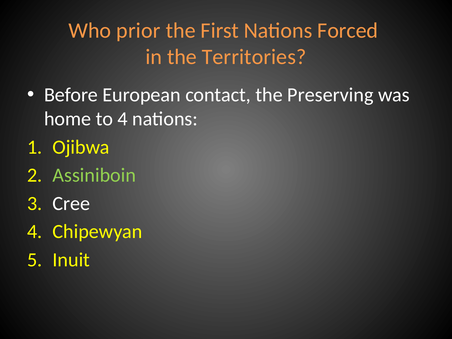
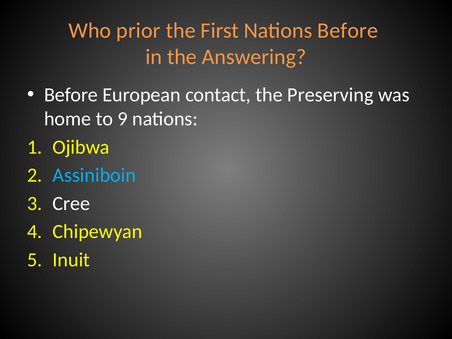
Nations Forced: Forced -> Before (348, 31)
Territories: Territories -> Answering (254, 57)
to 4: 4 -> 9 (123, 119)
Assiniboin colour: light green -> light blue (94, 175)
